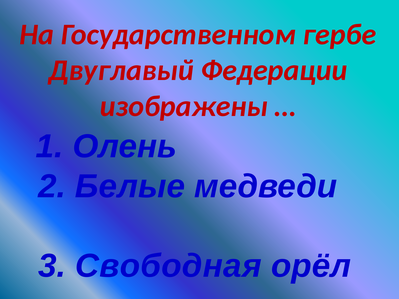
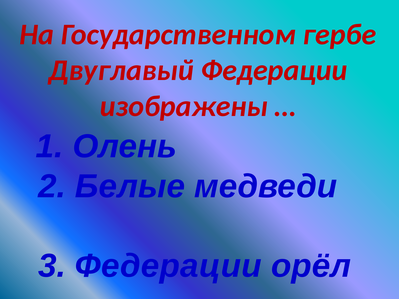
3 Свободная: Свободная -> Федерации (168, 266)
